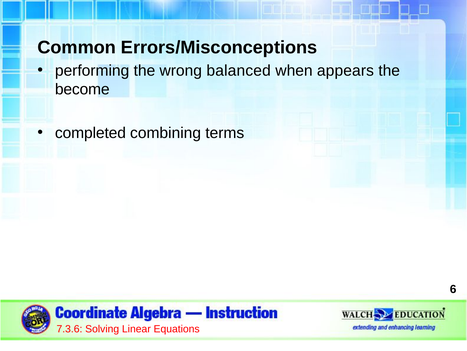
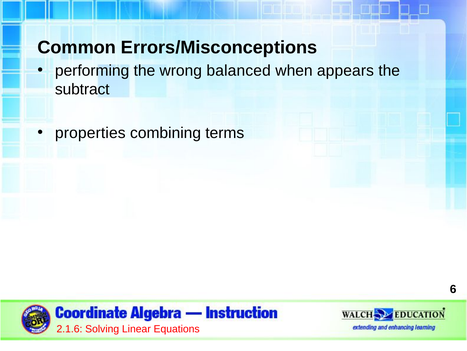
become: become -> subtract (82, 89)
completed: completed -> properties (90, 133)
7.3.6: 7.3.6 -> 2.1.6 (69, 328)
